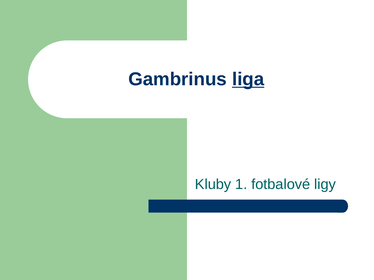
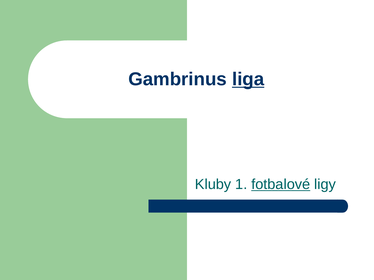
fotbalové underline: none -> present (281, 185)
